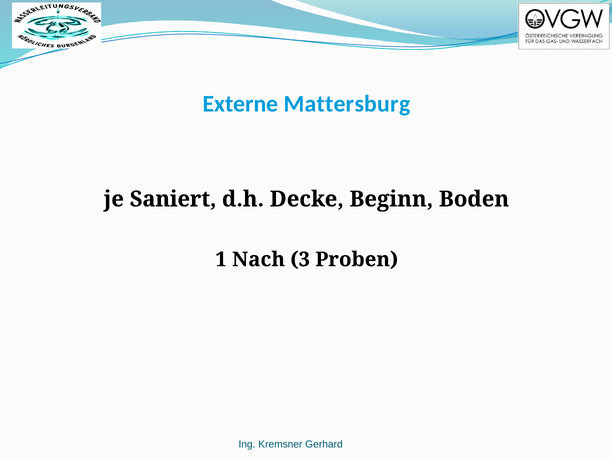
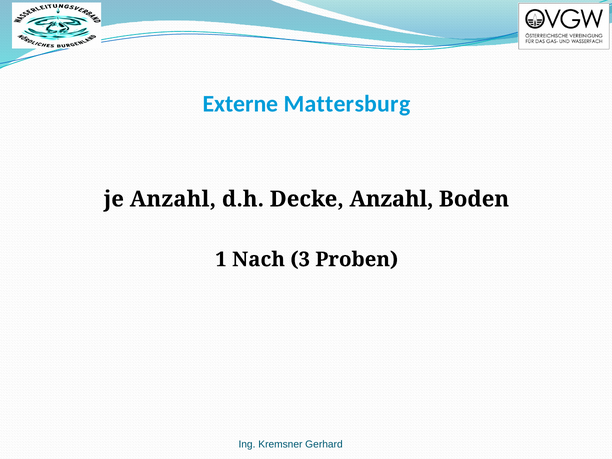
je Saniert: Saniert -> Anzahl (173, 199)
Decke Beginn: Beginn -> Anzahl (391, 199)
